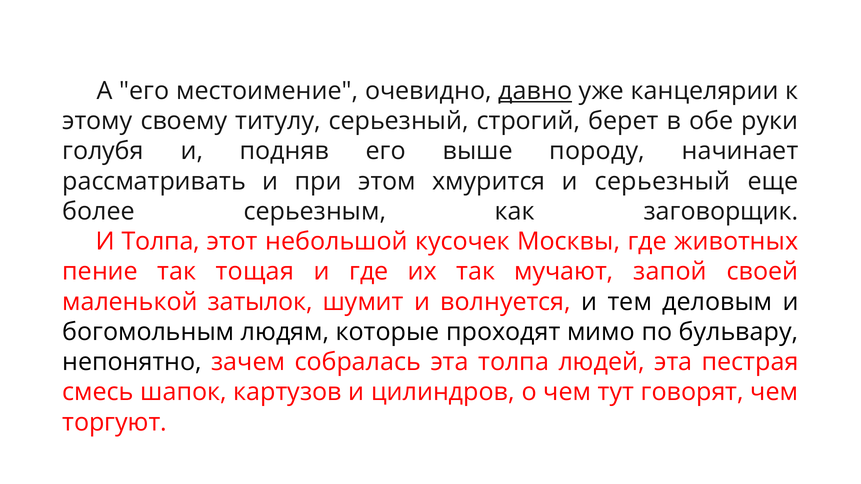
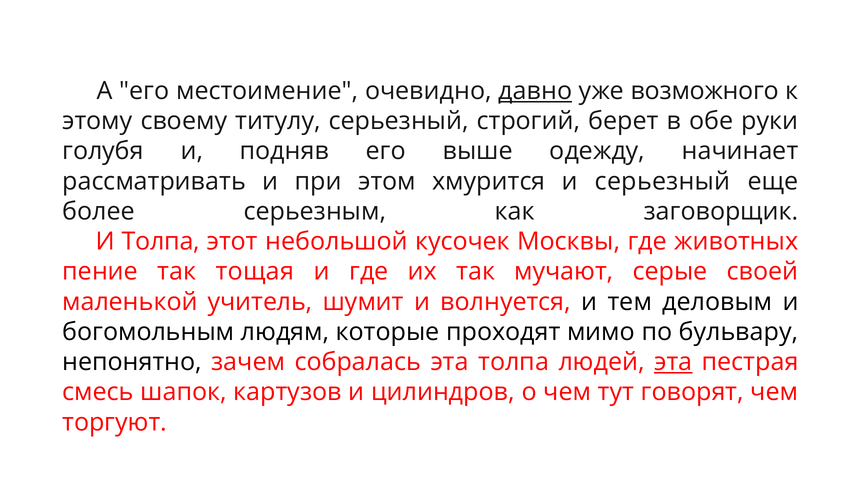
канцелярии: канцелярии -> возможного (705, 91)
породу: породу -> одежду (597, 151)
запой: запой -> серые (670, 272)
затылок: затылок -> учитель (260, 302)
эта underline: none -> present (673, 362)
